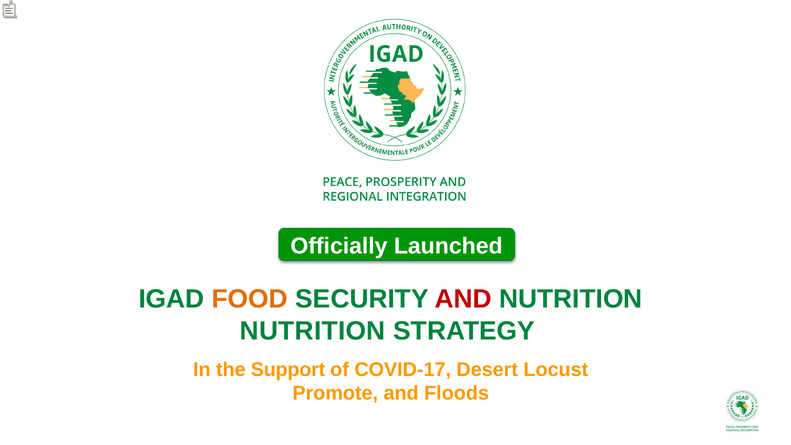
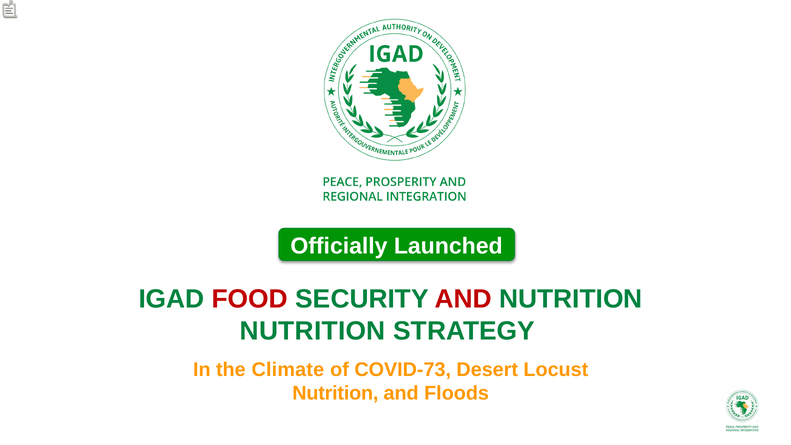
FOOD colour: orange -> red (250, 299)
Support: Support -> Climate (288, 369)
COVID-17: COVID-17 -> COVID-73 (403, 369)
Promote: Promote -> Nutrition (335, 393)
